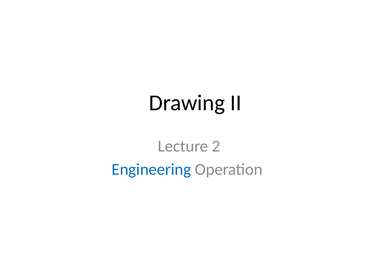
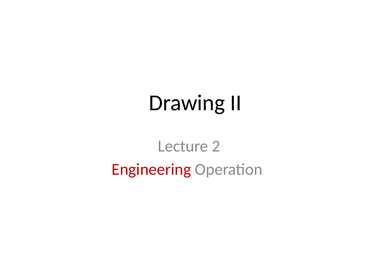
Engineering colour: blue -> red (151, 169)
